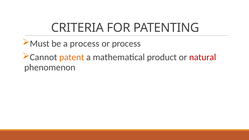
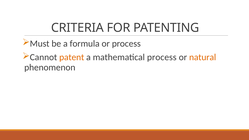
a process: process -> formula (85, 44)
mathematical product: product -> process (162, 57)
natural colour: red -> orange (203, 57)
